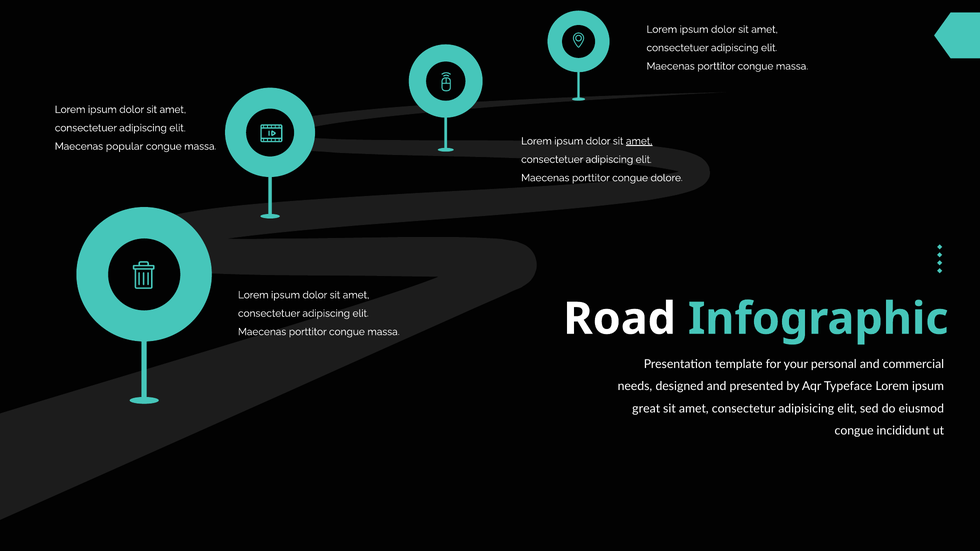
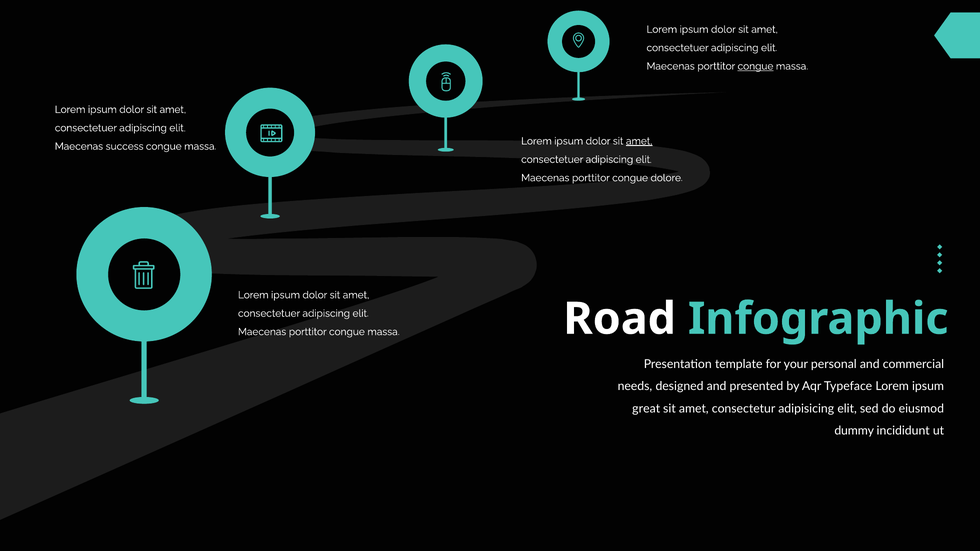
congue underline: none -> present (755, 66)
popular: popular -> success (125, 146)
congue: congue -> dummy (854, 431)
